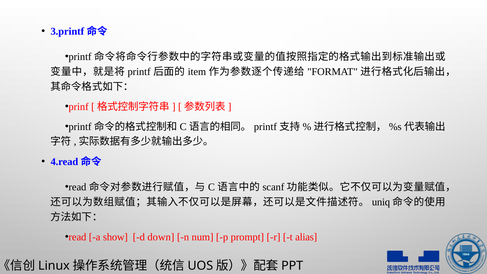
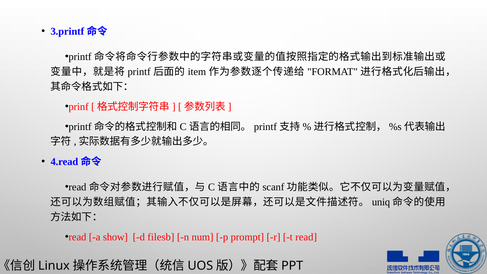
down: down -> filesb (161, 237)
t alias: alias -> read (306, 237)
